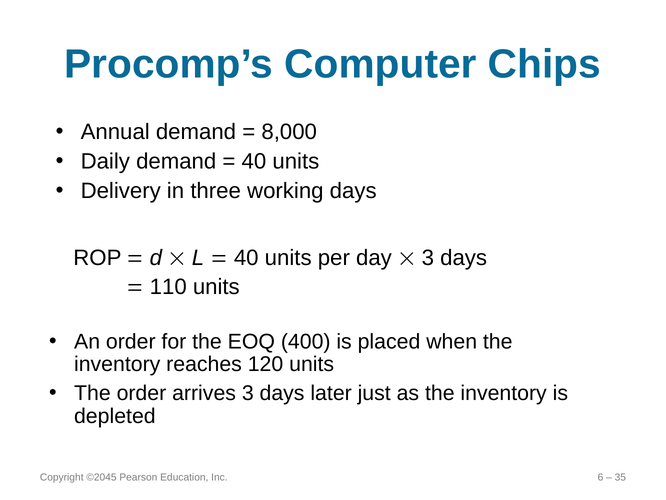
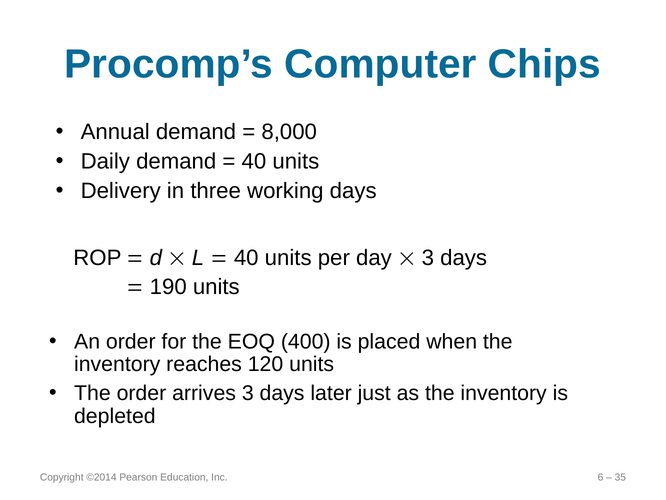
110: 110 -> 190 (168, 287)
©2045: ©2045 -> ©2014 (101, 477)
